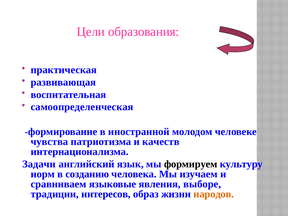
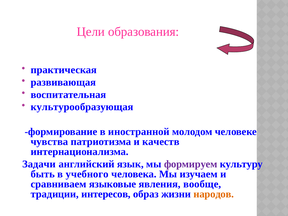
самоопределенческая: самоопределенческая -> культурообразующая (82, 107)
формируем colour: black -> purple (191, 164)
норм: норм -> быть (43, 174)
созданию: созданию -> учебного (87, 174)
выборе: выборе -> вообще (202, 184)
